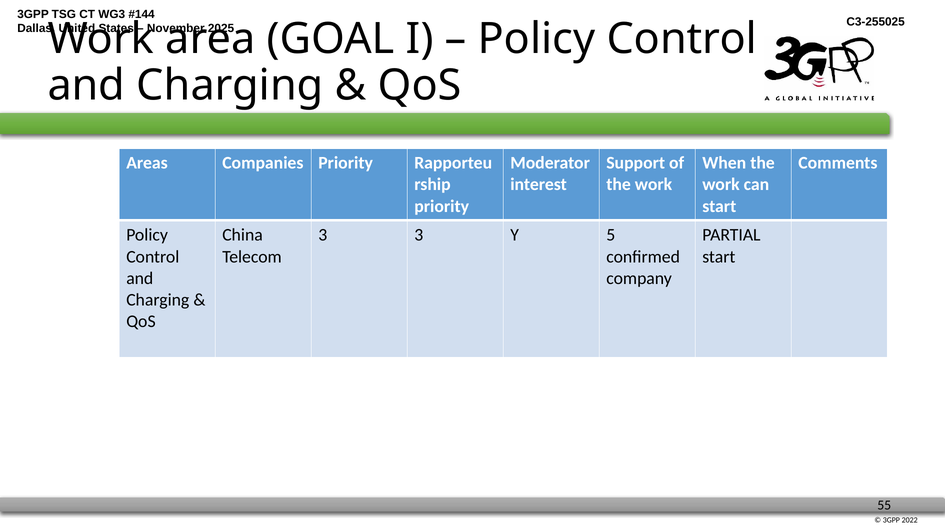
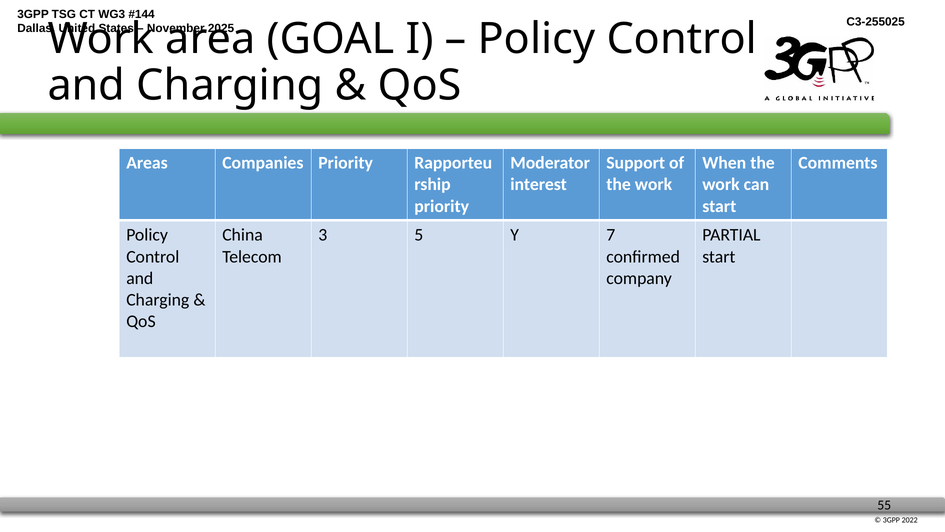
3 3: 3 -> 5 (419, 235)
5: 5 -> 7 (611, 235)
